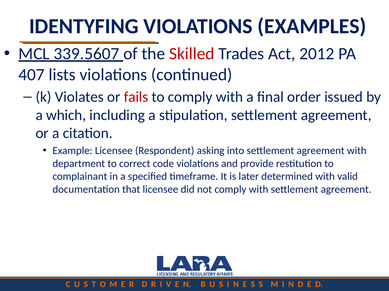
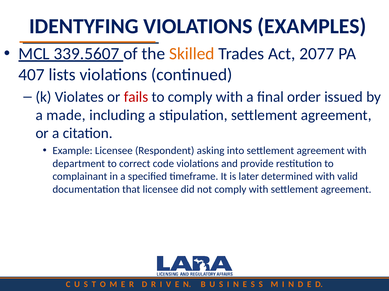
Skilled colour: red -> orange (192, 54)
2012: 2012 -> 2077 (317, 54)
which: which -> made (66, 115)
